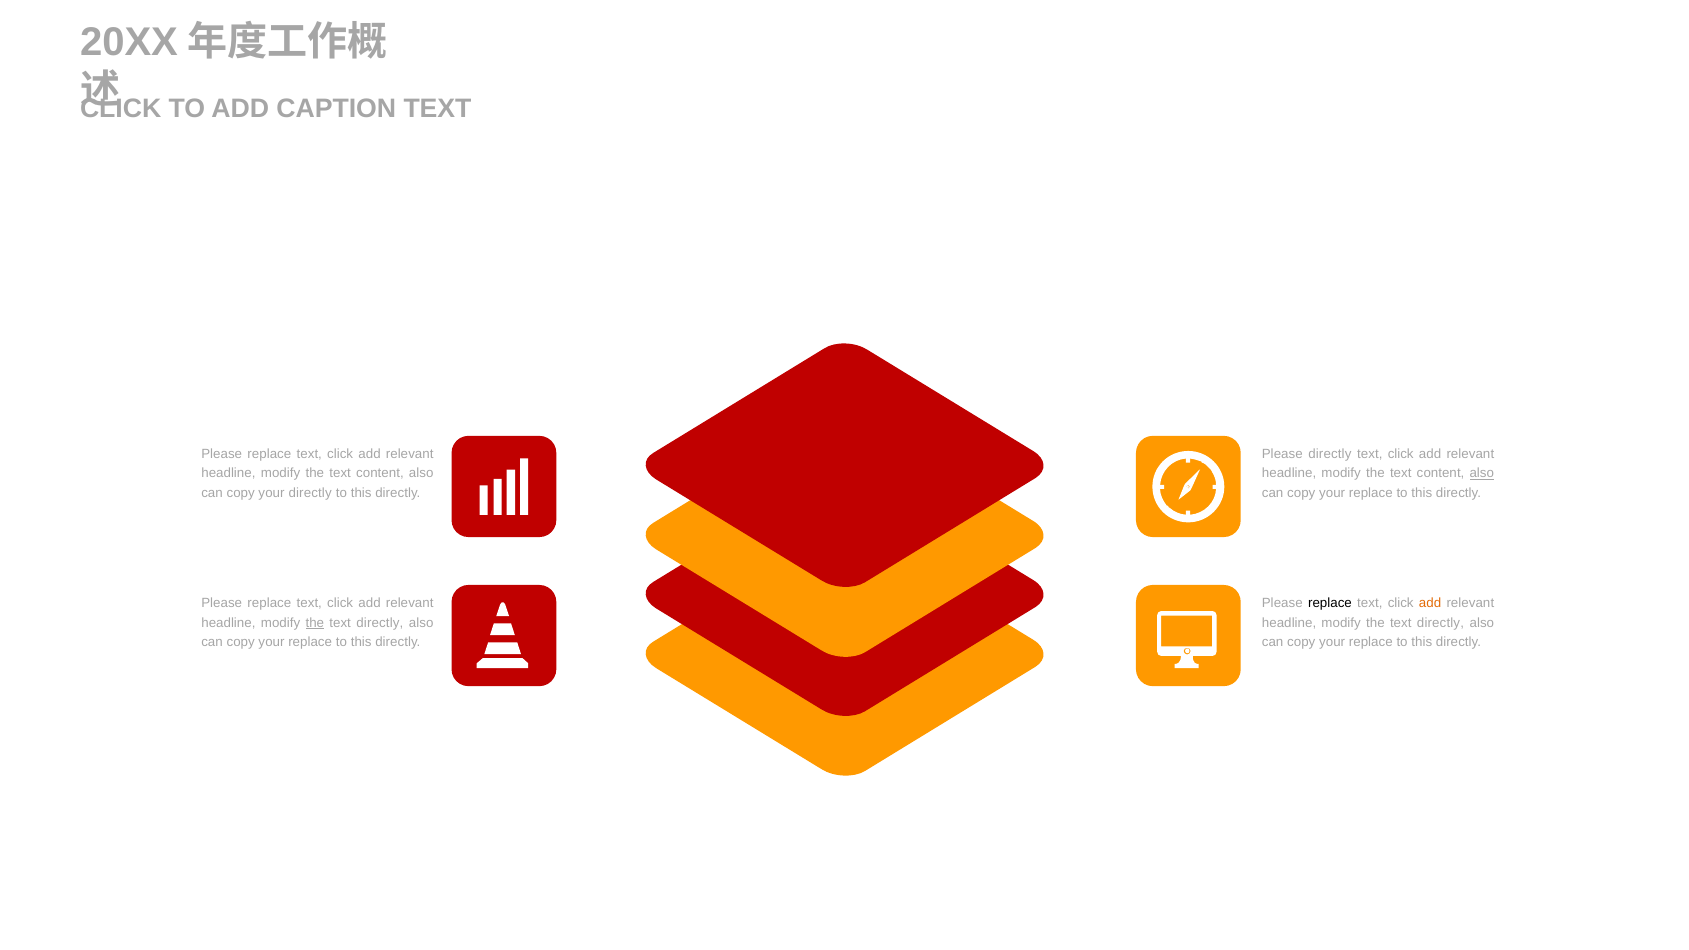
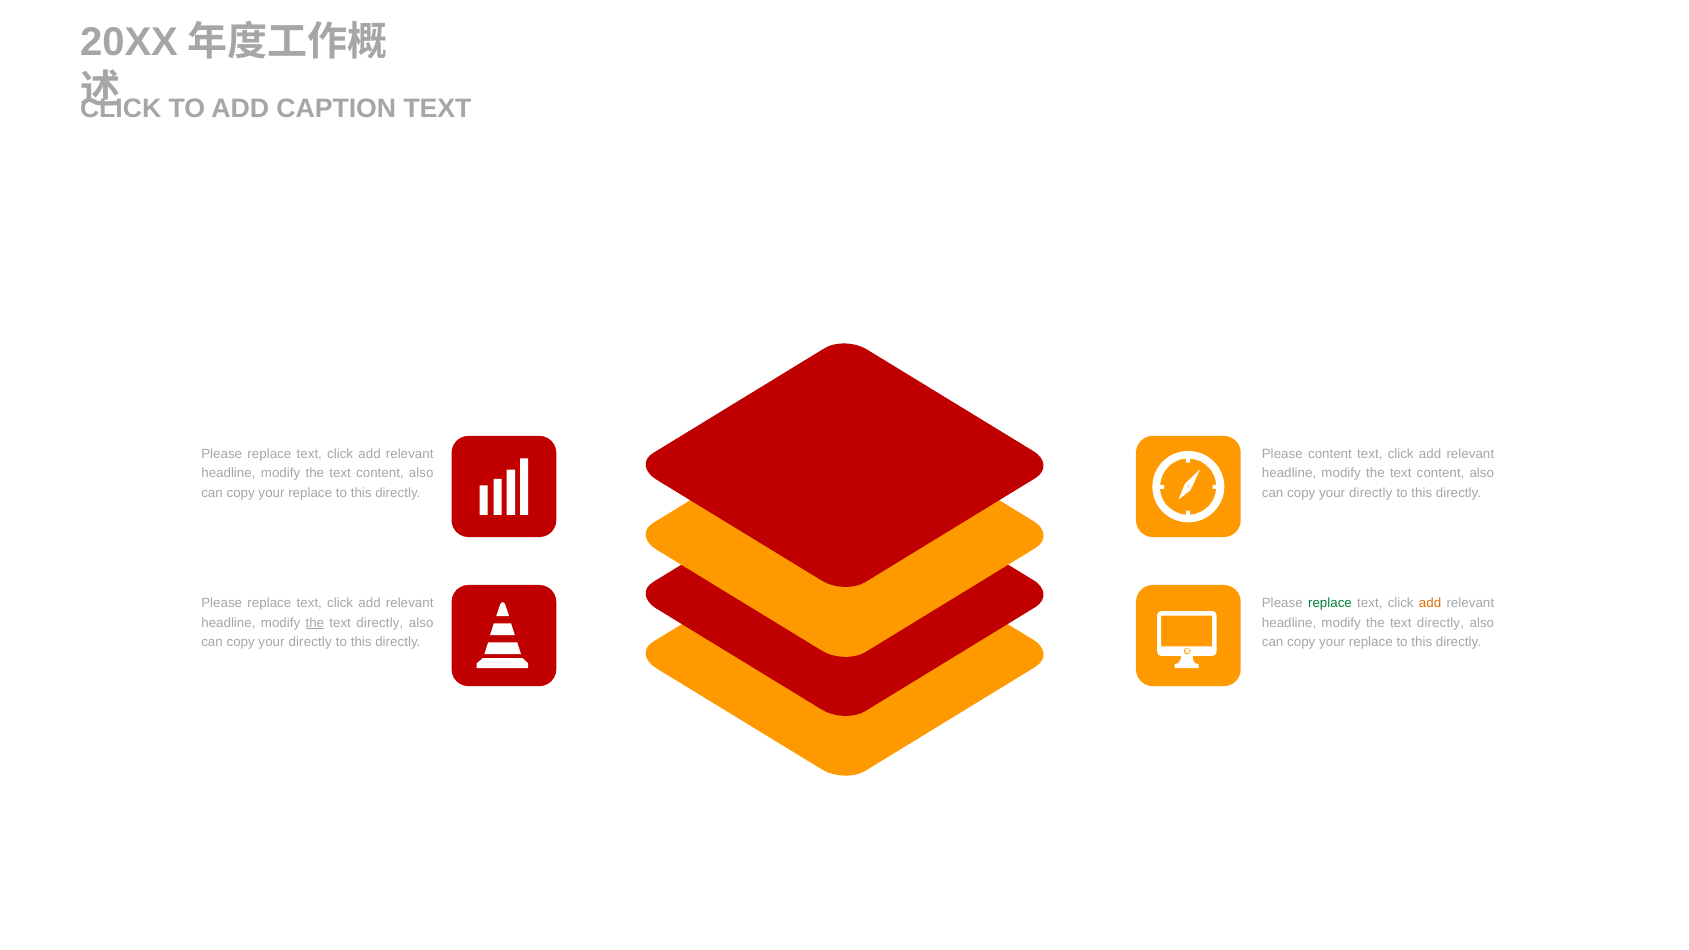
Please directly: directly -> content (1330, 454)
also underline: present -> none (1482, 474)
directly: directly -> replace (310, 493)
replace: replace -> directly (1371, 493)
replace colour: black -> green (1330, 604)
replace: replace -> directly (310, 642)
